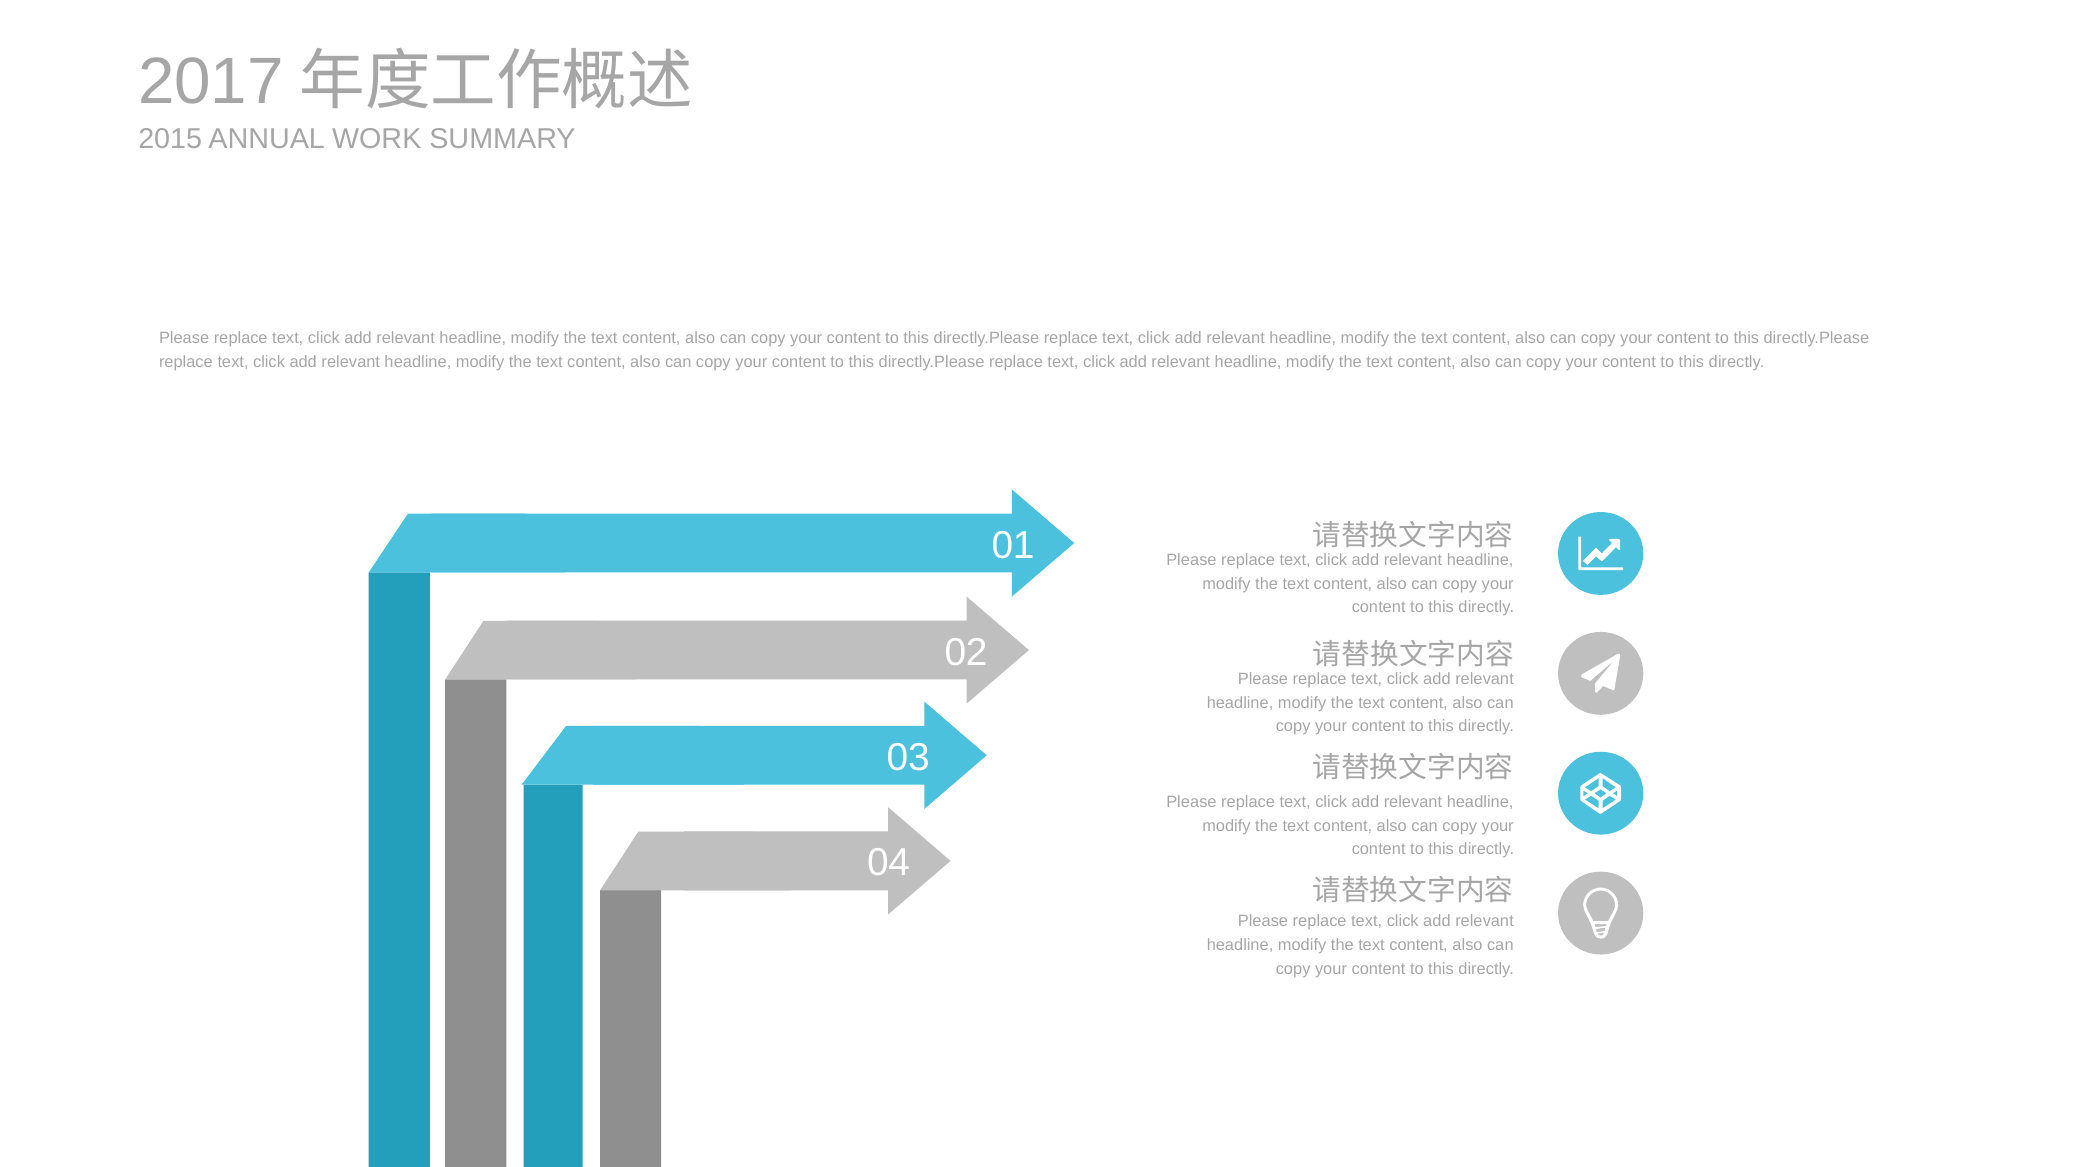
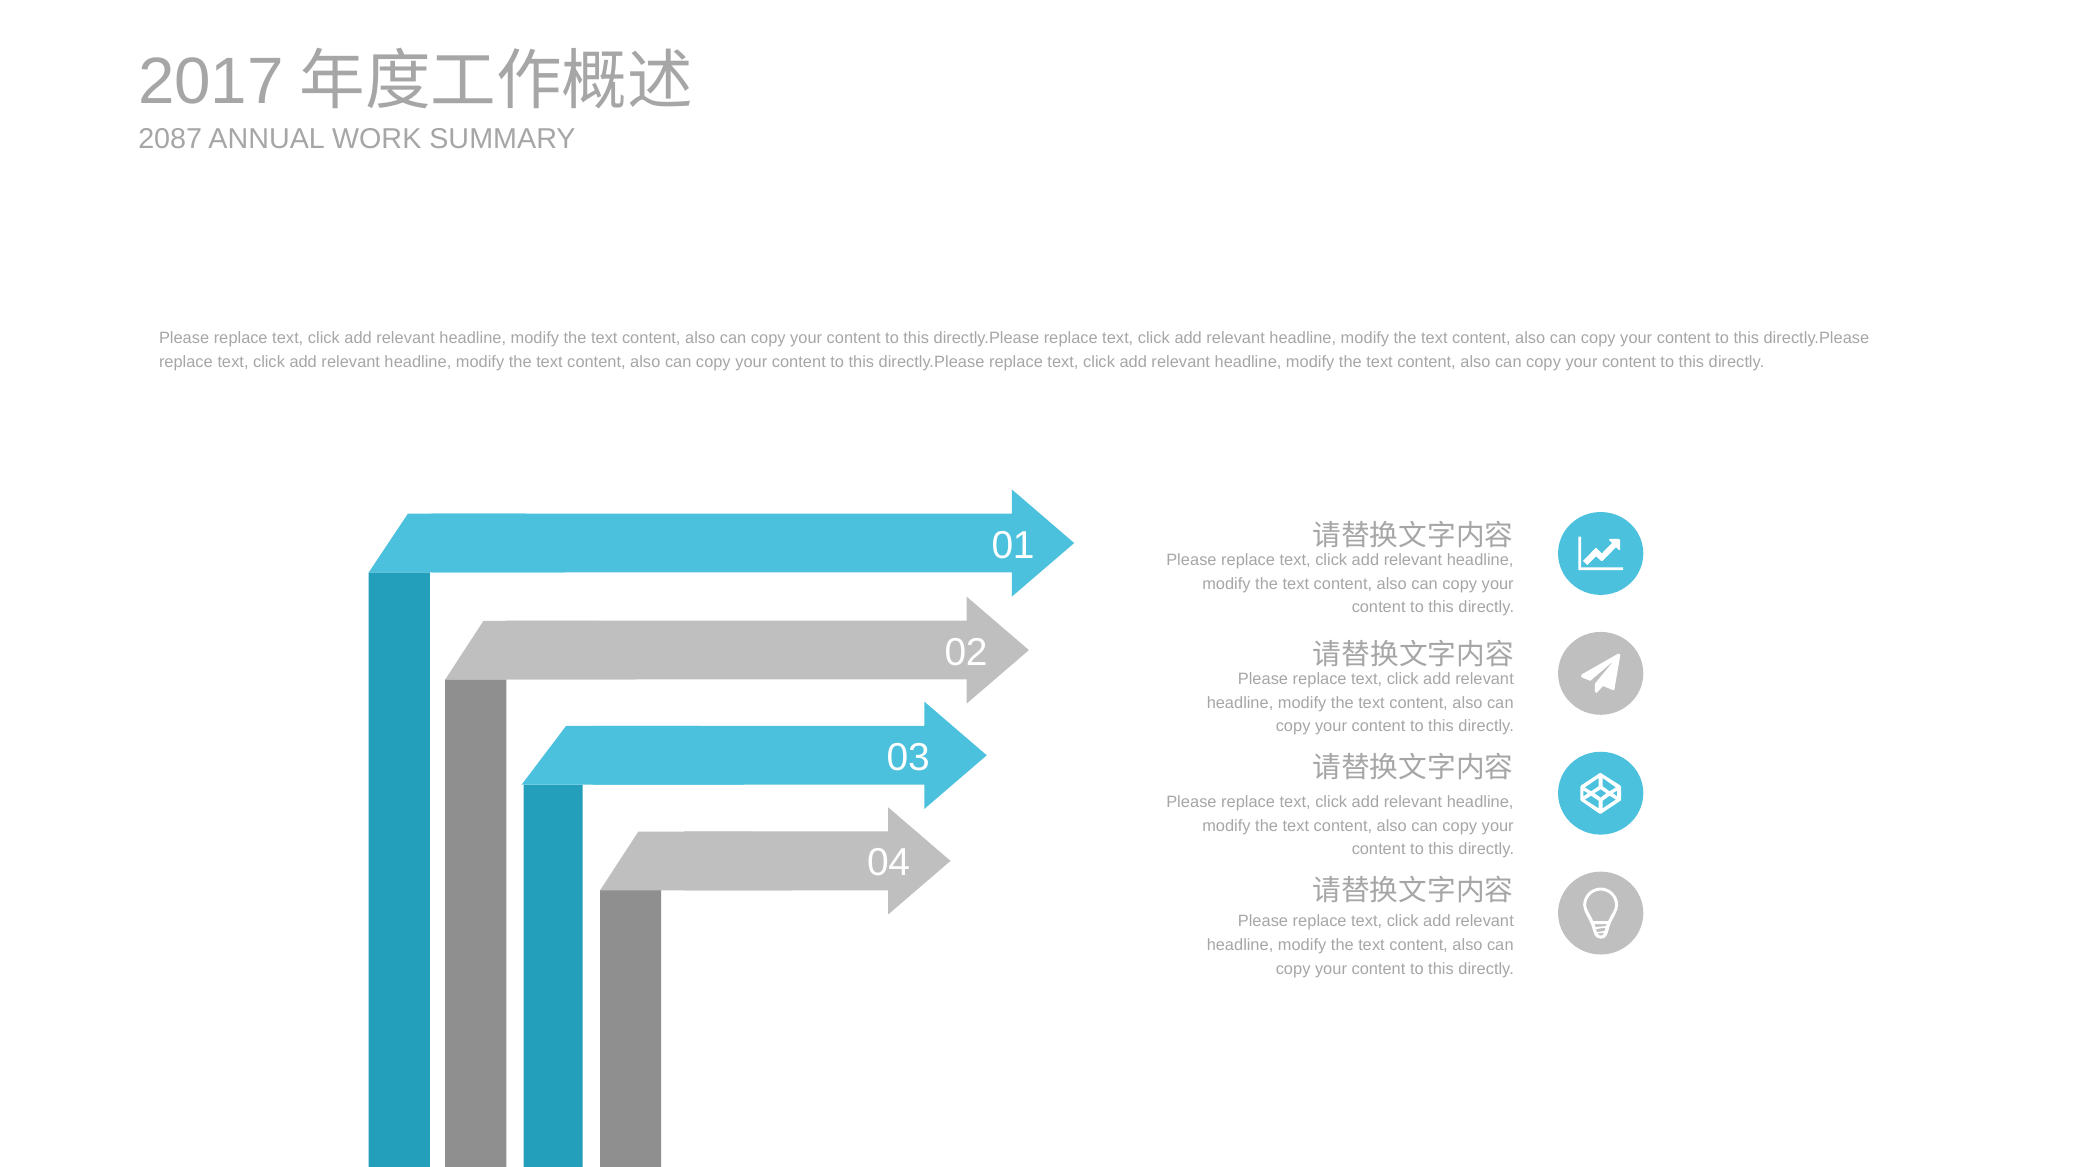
2015: 2015 -> 2087 (170, 139)
